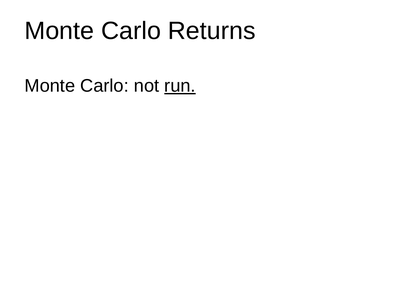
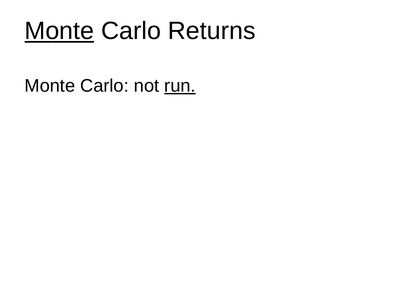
Monte underline: none -> present (59, 31)
